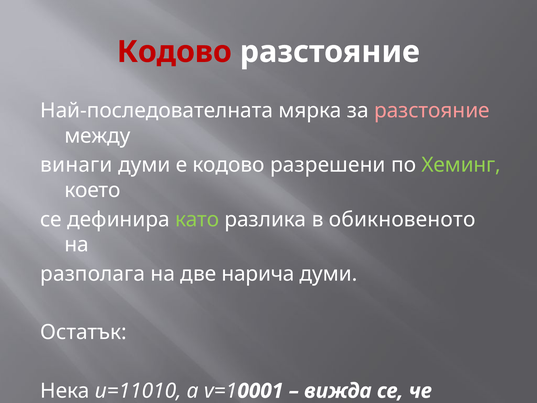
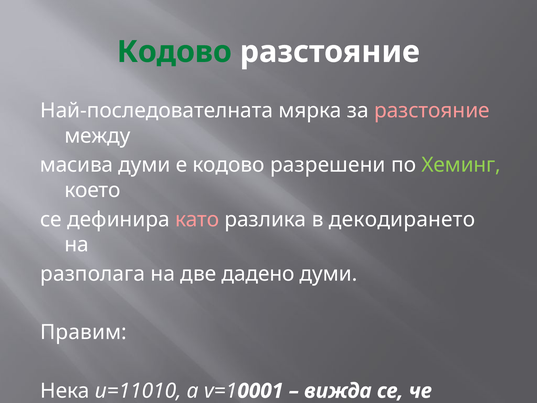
Кодово colour: red -> green (174, 52)
винаги: винаги -> масива (77, 165)
като colour: light green -> pink (197, 219)
обикновеното: обикновеното -> декодирането (402, 219)
нарича: нарича -> дадено (258, 274)
Остатък: Остатък -> Правим (84, 332)
